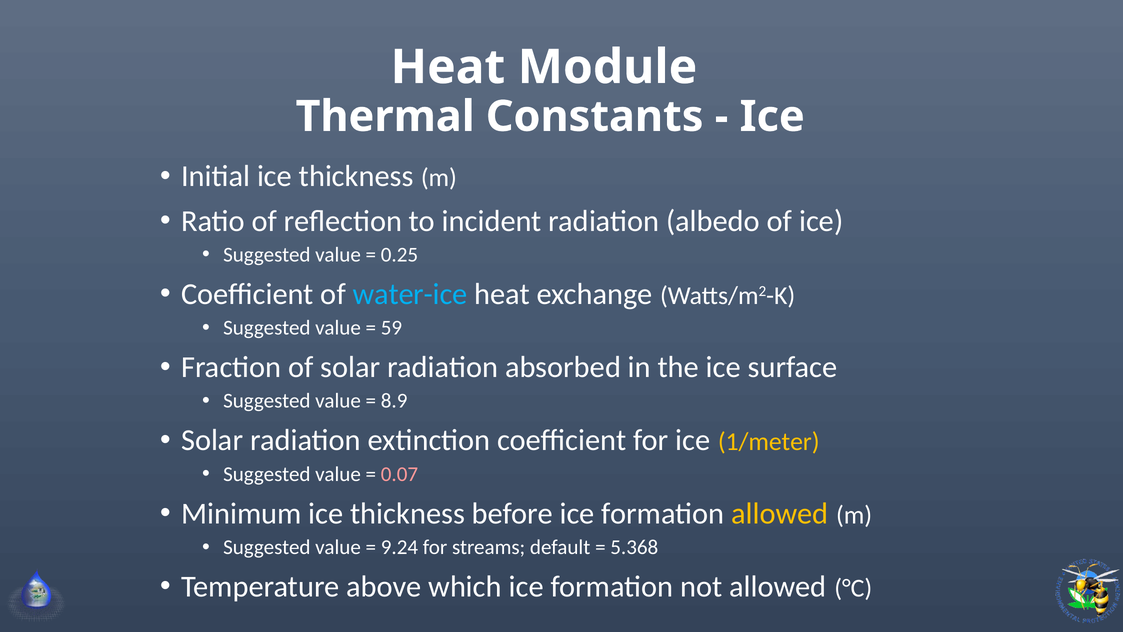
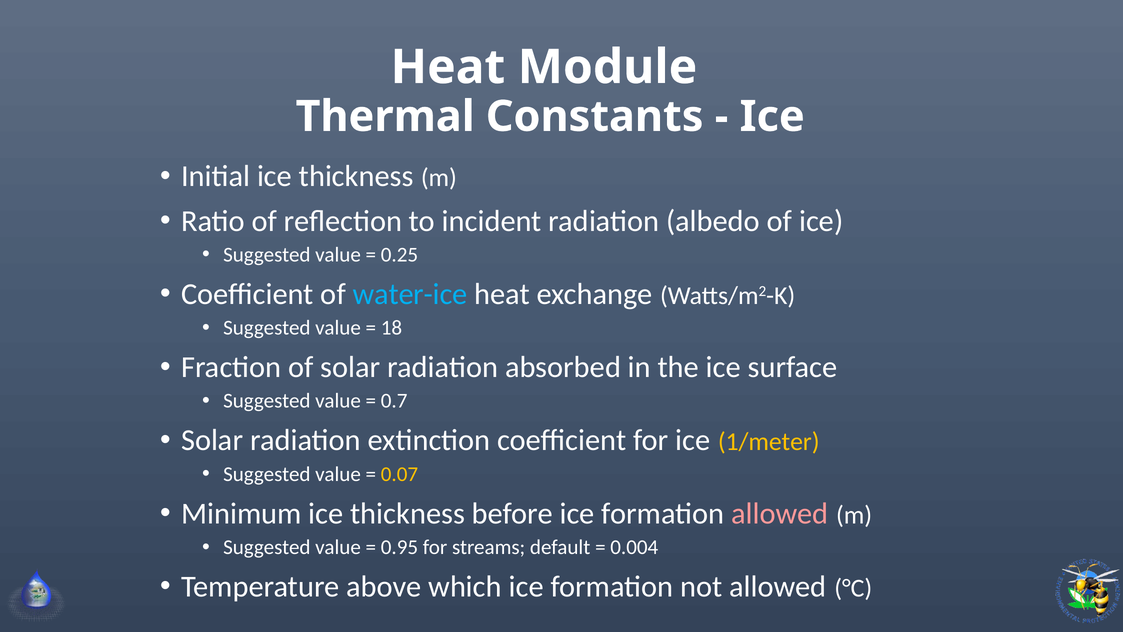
59: 59 -> 18 (391, 328)
8.9: 8.9 -> 0.7 (394, 401)
0.07 colour: pink -> yellow (399, 474)
allowed colour: yellow -> pink (780, 513)
9.24: 9.24 -> 0.95 (399, 547)
5.368: 5.368 -> 0.004 (634, 547)
